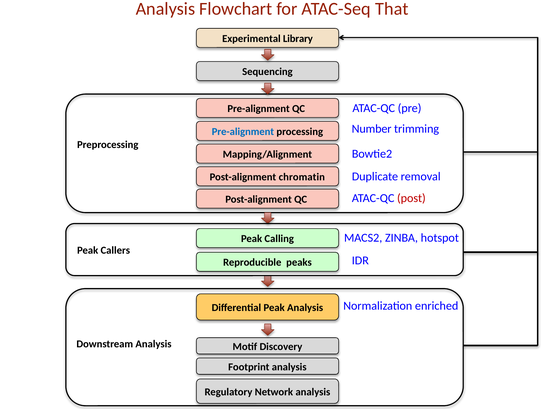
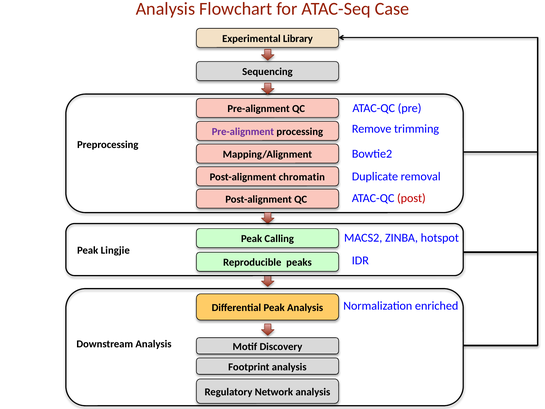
That: That -> Case (392, 9)
Number: Number -> Remove (372, 129)
Pre-alignment colour: blue -> purple (243, 132)
Callers: Callers -> Lingjie (115, 250)
